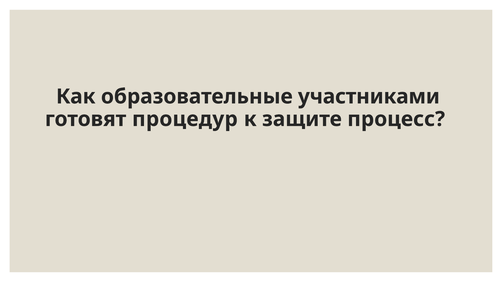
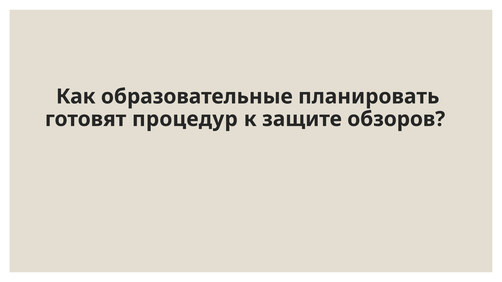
участниками: участниками -> планировать (369, 97)
процесс: процесс -> обзоров (396, 119)
